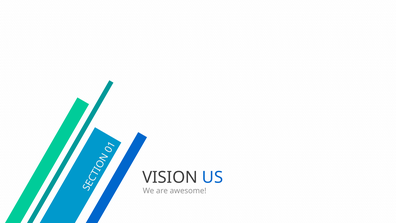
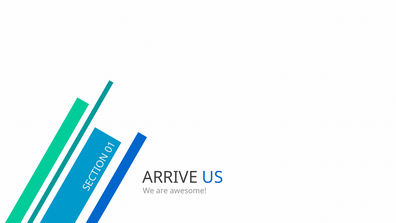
VISION: VISION -> ARRIVE (170, 177)
